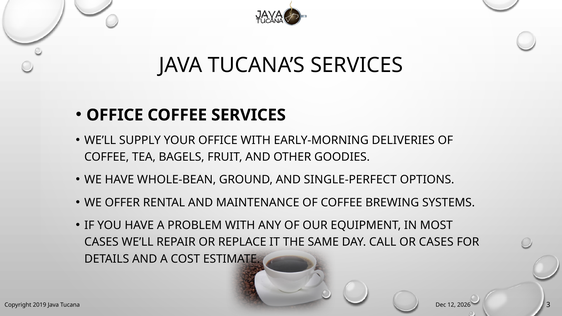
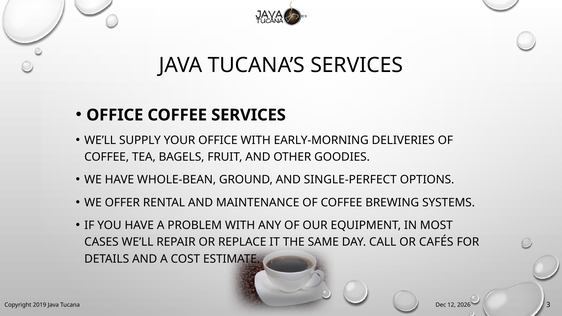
OR CASES: CASES -> CAFÉS (436, 242)
